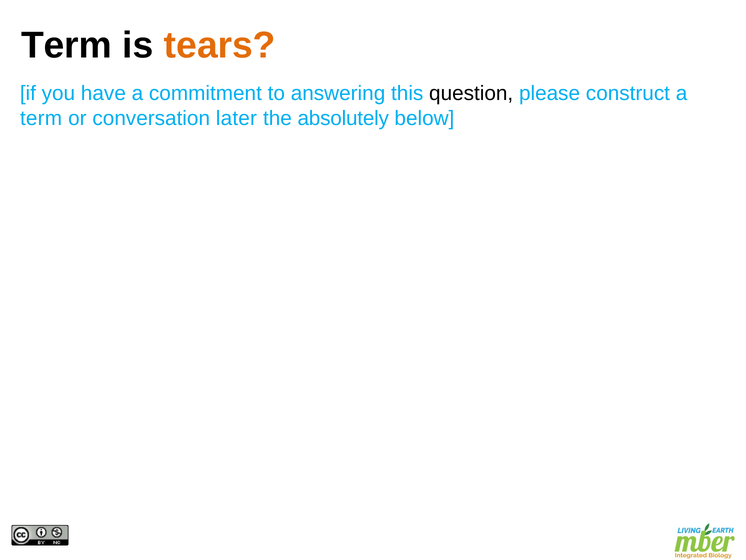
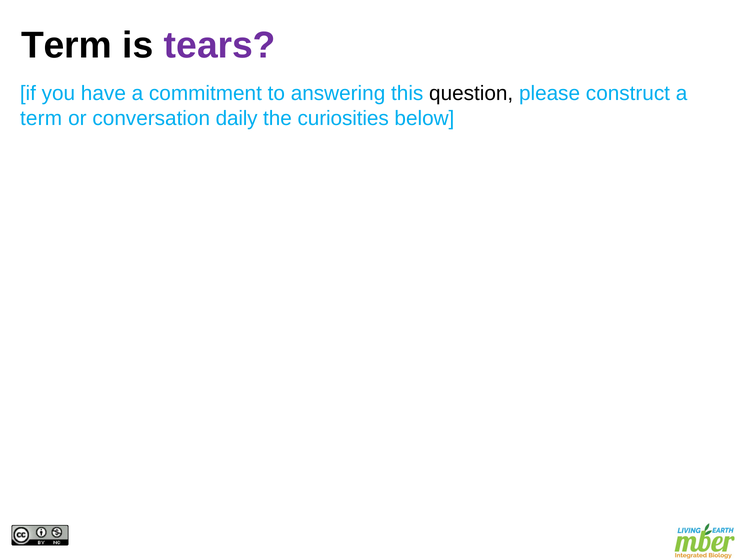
tears colour: orange -> purple (220, 46)
later: later -> daily (237, 118)
absolutely: absolutely -> curiosities (343, 118)
